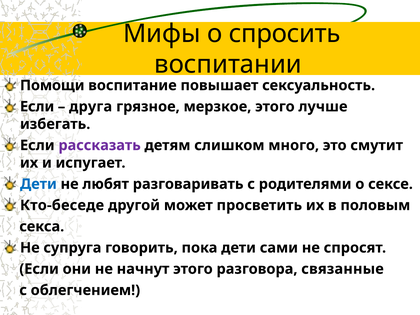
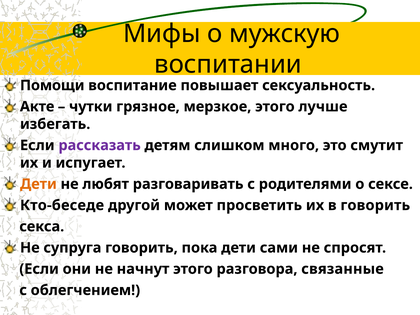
спросить: спросить -> мужскую (285, 34)
Если: Если -> Акте (37, 107)
друга: друга -> чутки (91, 107)
Дети colour: blue -> orange (38, 184)
в половым: половым -> говорить (375, 205)
